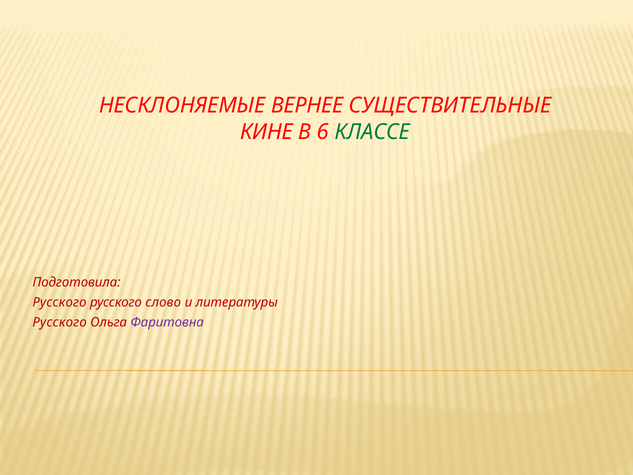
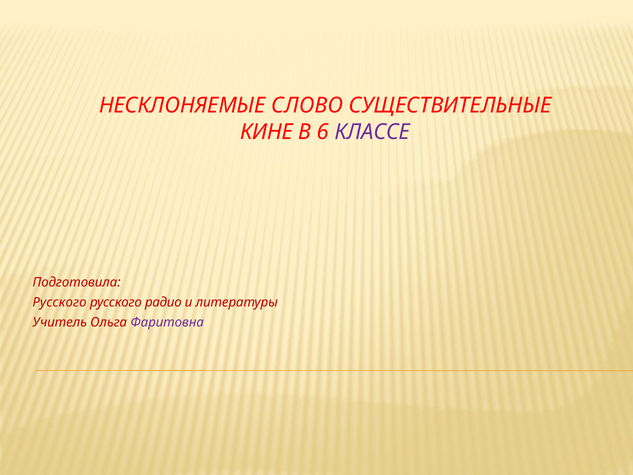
ВЕРНЕЕ: ВЕРНЕЕ -> СЛОВО (307, 106)
КЛАССЕ colour: green -> purple (372, 132)
слово: слово -> радио (163, 302)
Русского: Русского -> Учитель (60, 322)
